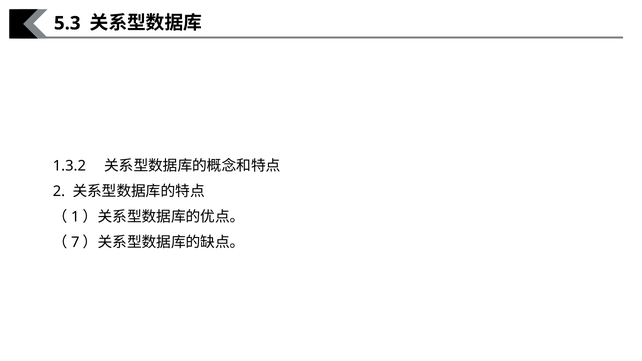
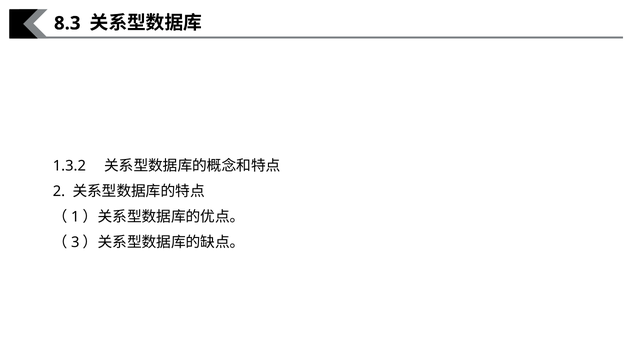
5.3: 5.3 -> 8.3 (67, 23)
7: 7 -> 3 (75, 242)
